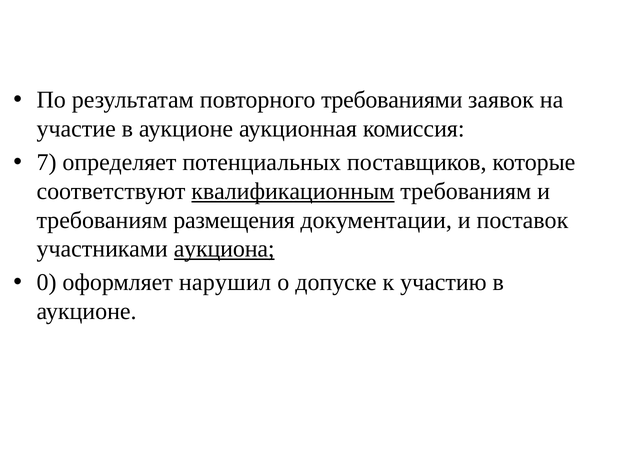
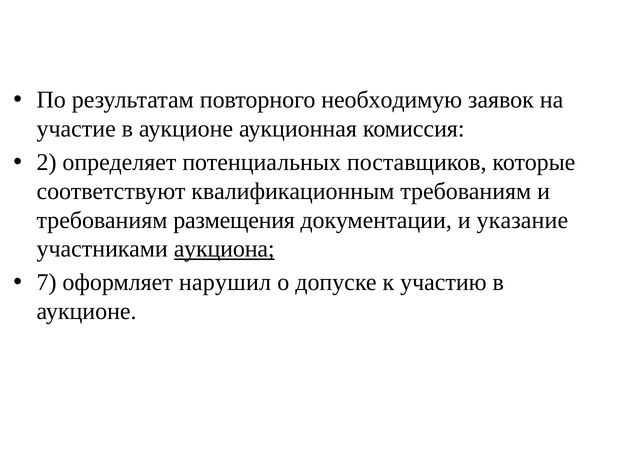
требованиями: требованиями -> необходимую (392, 100)
7: 7 -> 2 (47, 162)
квалификационным underline: present -> none (293, 191)
поставок: поставок -> указание (522, 220)
0: 0 -> 7 (47, 282)
